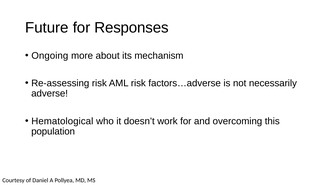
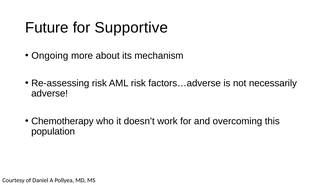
Responses: Responses -> Supportive (131, 28)
Hematological: Hematological -> Chemotherapy (62, 121)
